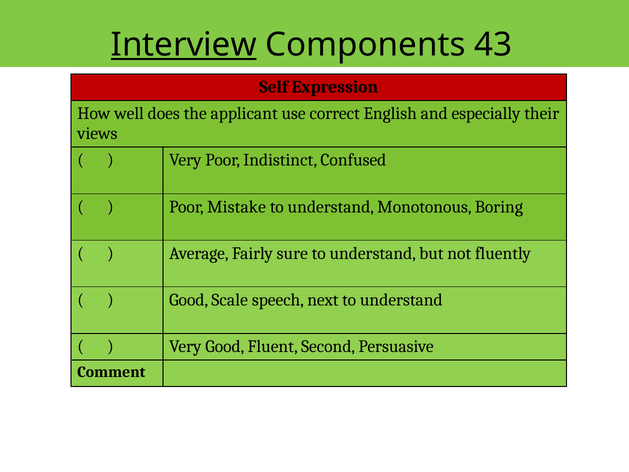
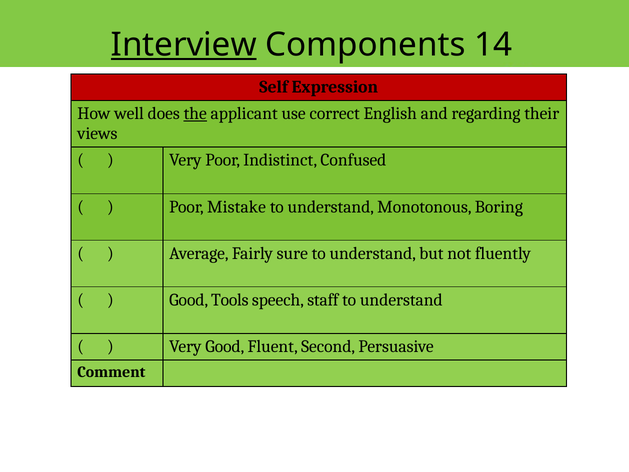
43: 43 -> 14 (493, 45)
the underline: none -> present (195, 113)
especially: especially -> regarding (486, 113)
Scale: Scale -> Tools (230, 300)
next: next -> staff (323, 300)
